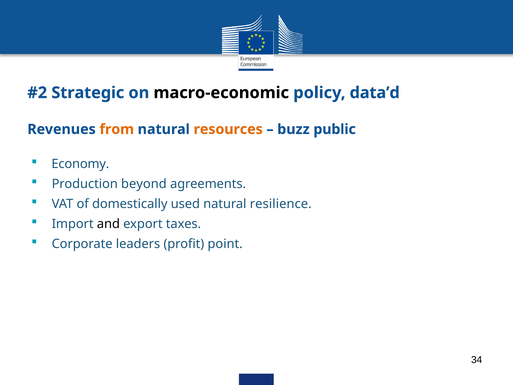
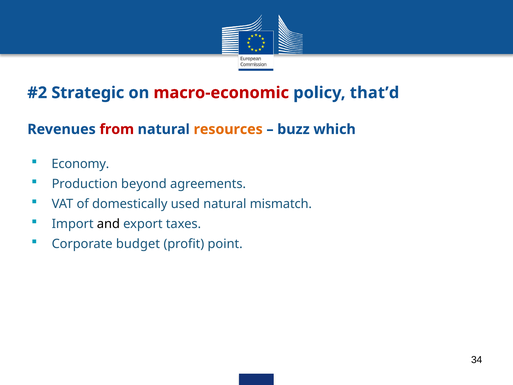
macro-economic colour: black -> red (221, 93)
data’d: data’d -> that’d (375, 93)
from colour: orange -> red (117, 129)
public: public -> which (335, 129)
resilience: resilience -> mismatch (281, 204)
leaders: leaders -> budget (138, 244)
